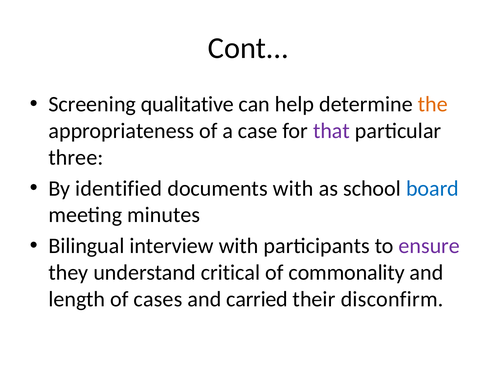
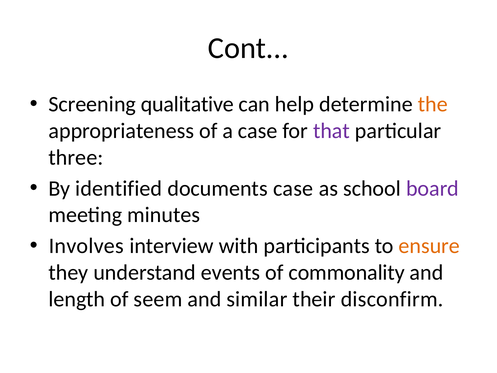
documents with: with -> case (293, 188)
board colour: blue -> purple (432, 188)
Bilingual: Bilingual -> Involves (86, 246)
ensure colour: purple -> orange (429, 246)
critical: critical -> events (230, 272)
cases: cases -> seem (158, 299)
carried: carried -> similar (257, 299)
